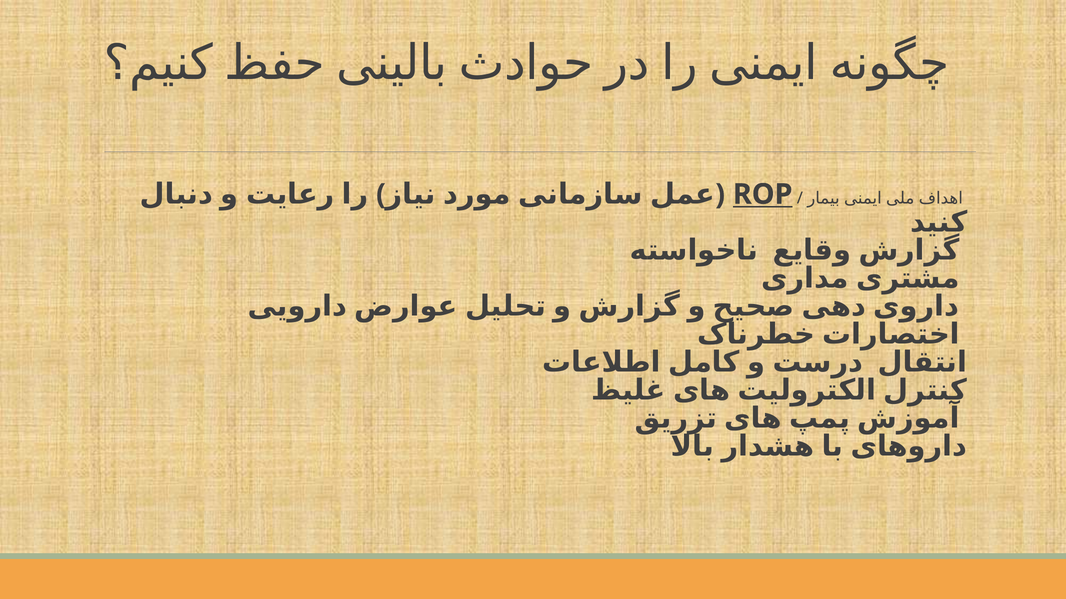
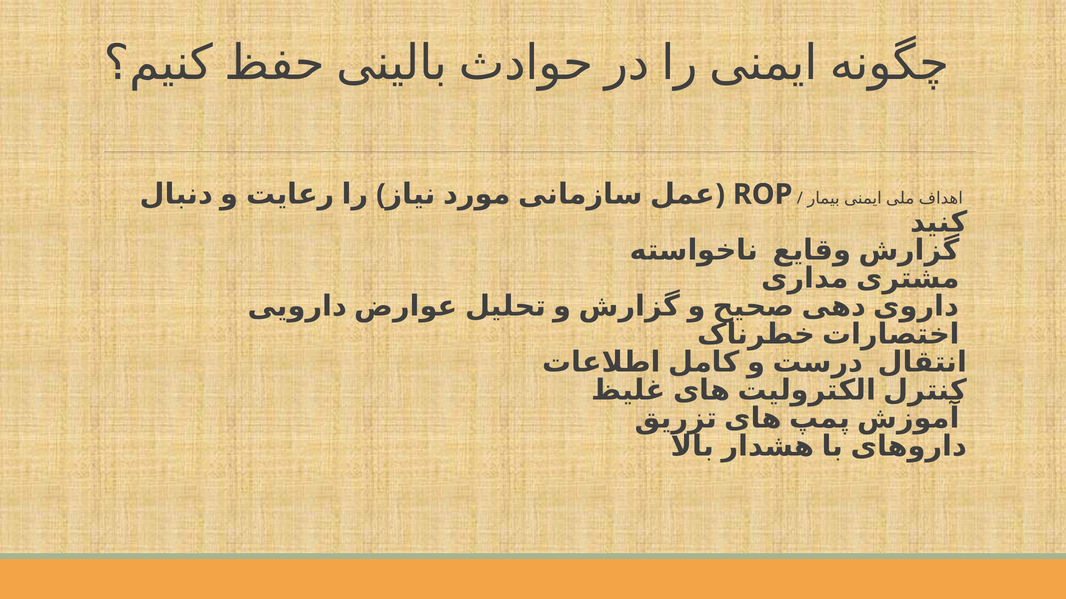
ROP underline: present -> none (763, 194)
